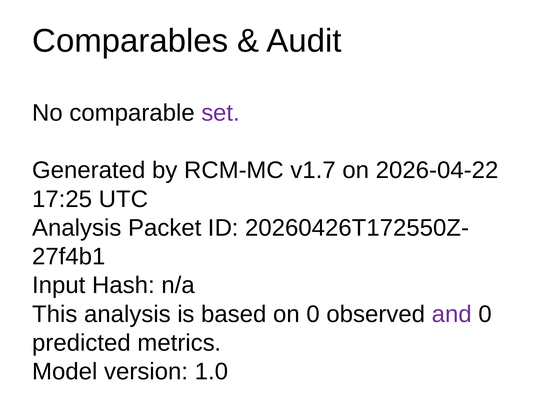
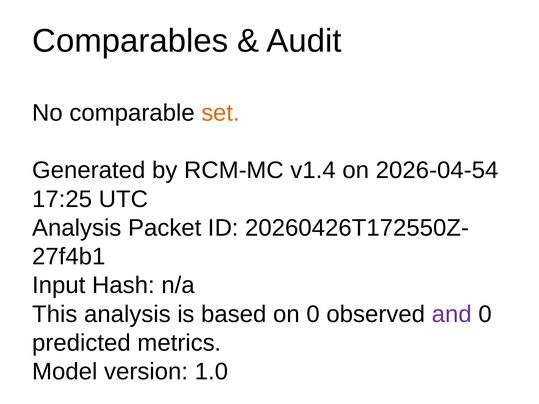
set colour: purple -> orange (221, 113)
v1.7: v1.7 -> v1.4 (313, 171)
2026-04-22: 2026-04-22 -> 2026-04-54 (437, 171)
